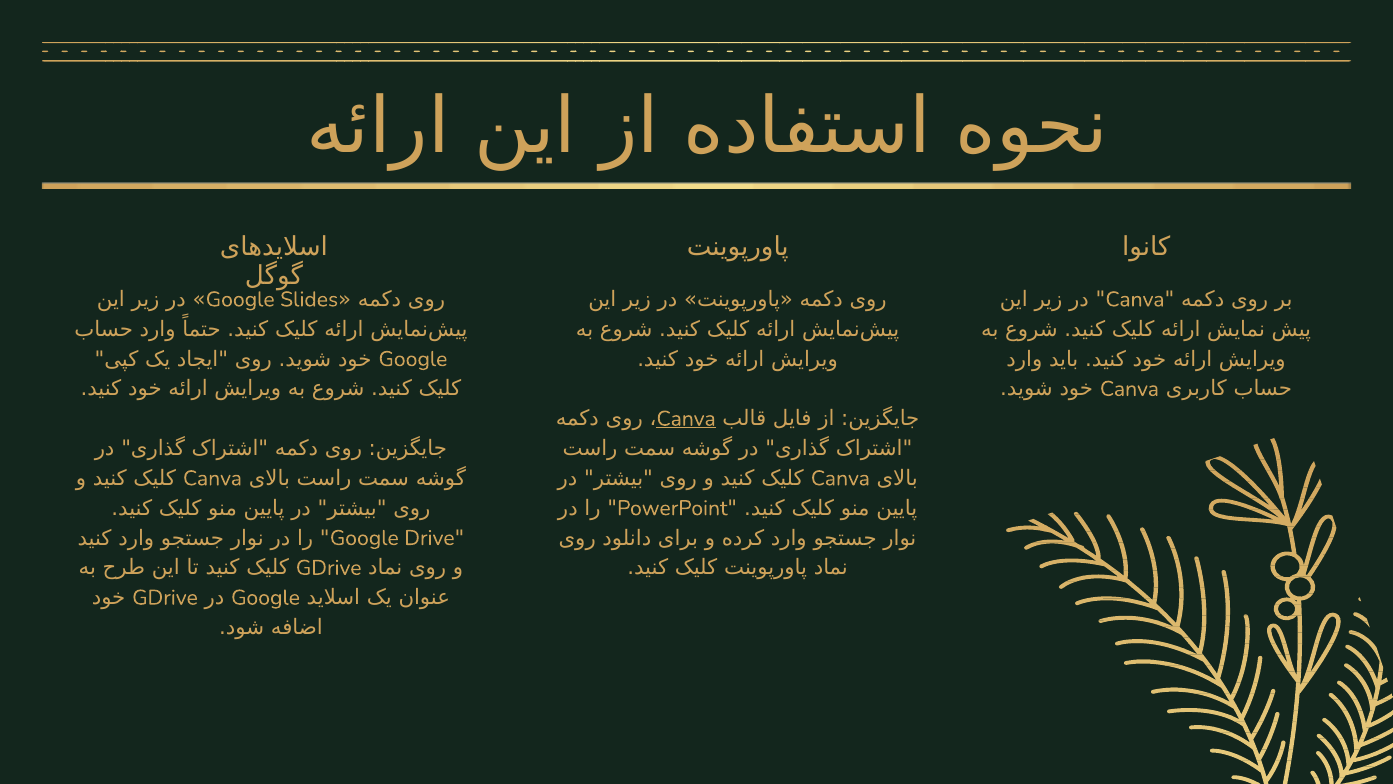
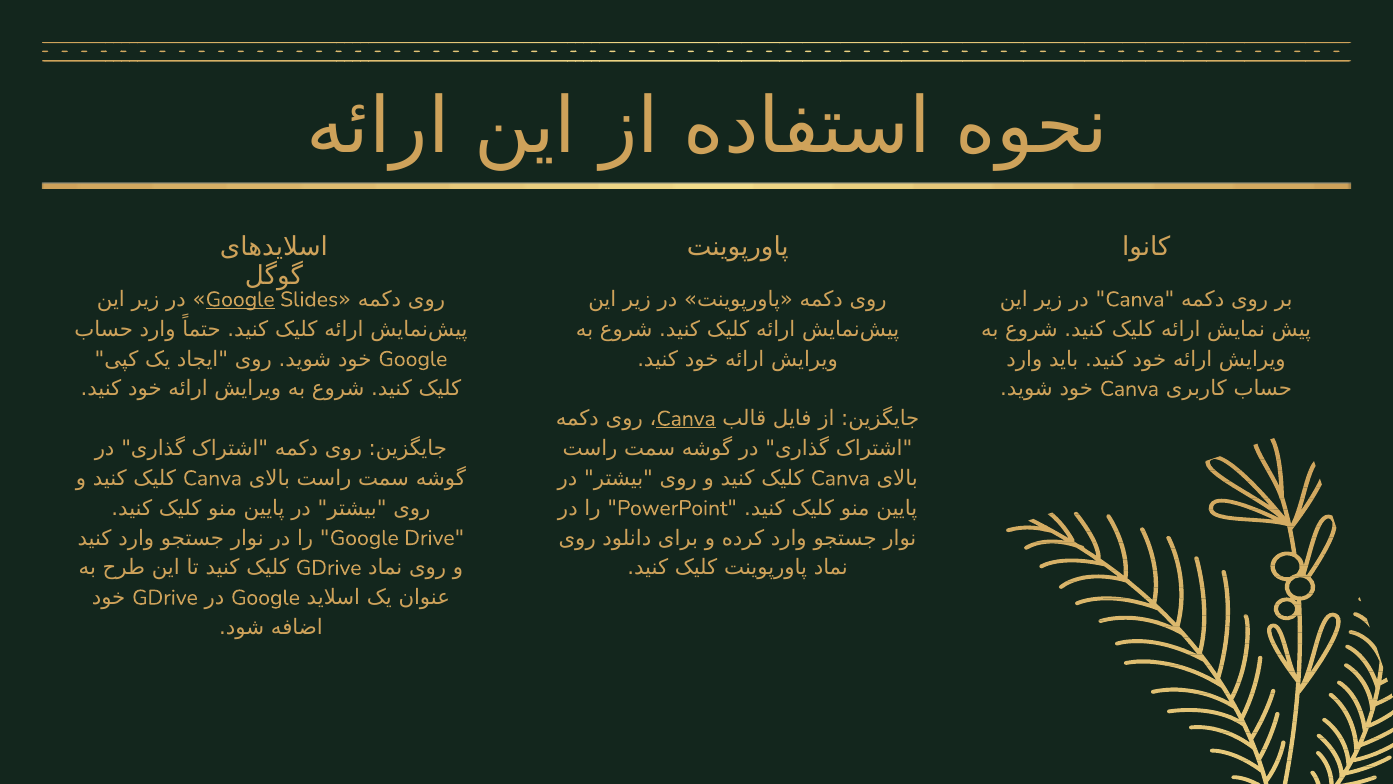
Google underline: none -> present (240, 299)
